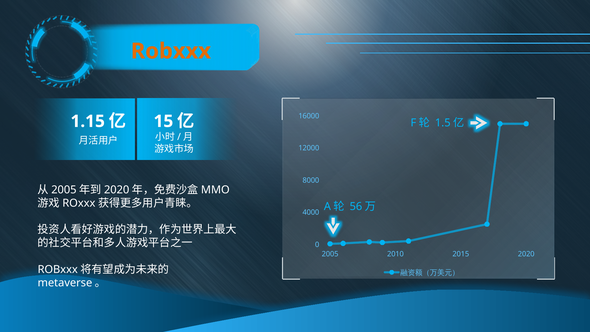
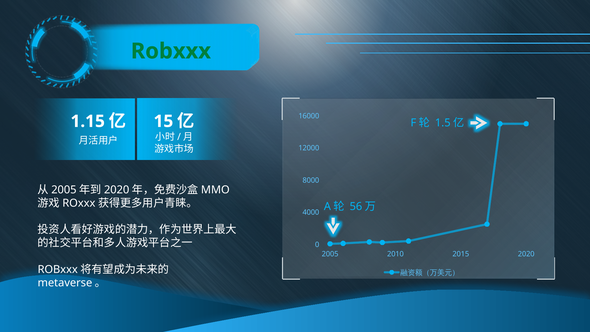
Robxxx colour: orange -> green (171, 51)
